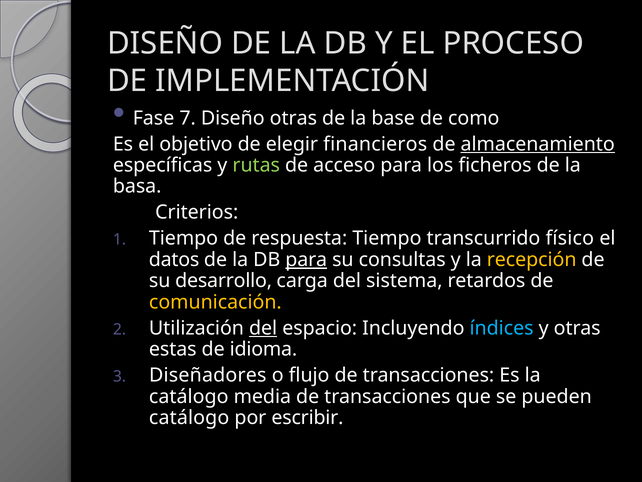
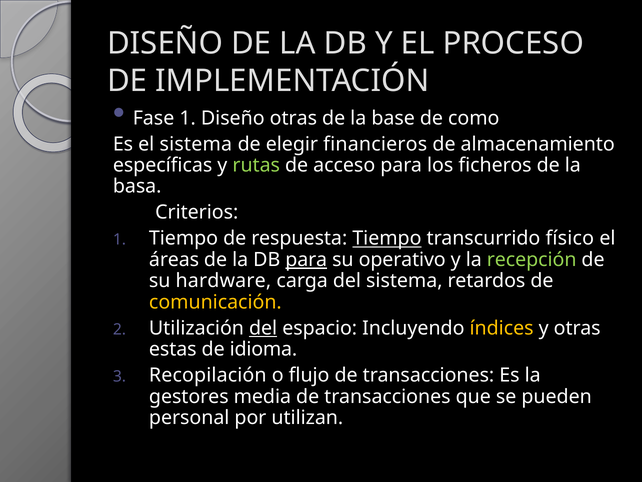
Fase 7: 7 -> 1 (188, 118)
el objetivo: objetivo -> sistema (196, 144)
almacenamiento underline: present -> none (538, 144)
Tiempo underline: none -> present (387, 238)
datos: datos -> áreas (174, 259)
consultas: consultas -> operativo (402, 259)
recepción colour: yellow -> light green (532, 259)
desarrollo: desarrollo -> hardware (223, 281)
índices colour: light blue -> yellow (502, 328)
Diseñadores: Diseñadores -> Recopilación (208, 375)
catálogo: catálogo -> gestores (189, 396)
catálogo: catálogo -> personal (189, 417)
escribir: escribir -> utilizan (307, 417)
